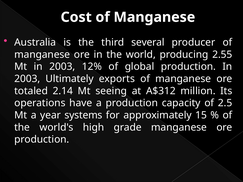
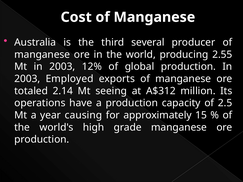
Ultimately: Ultimately -> Employed (70, 79)
systems: systems -> causing (83, 115)
